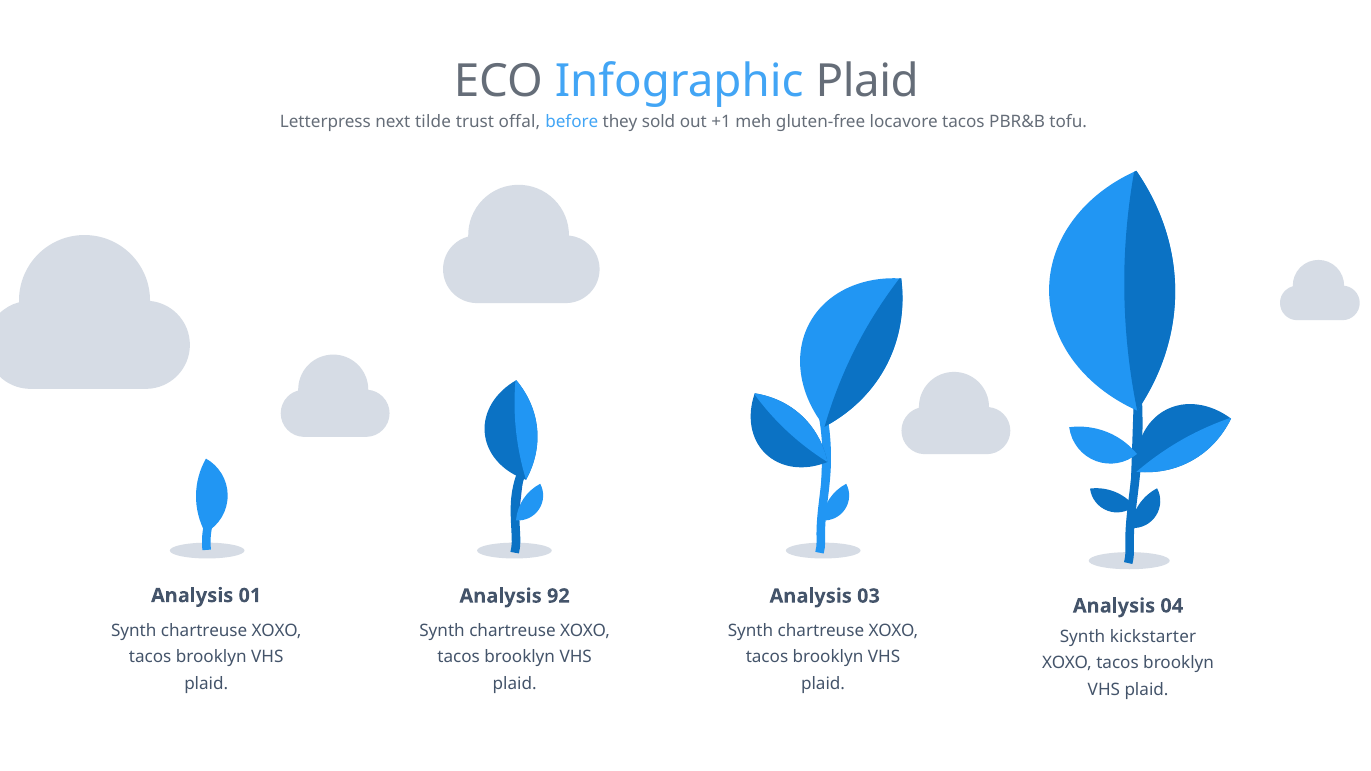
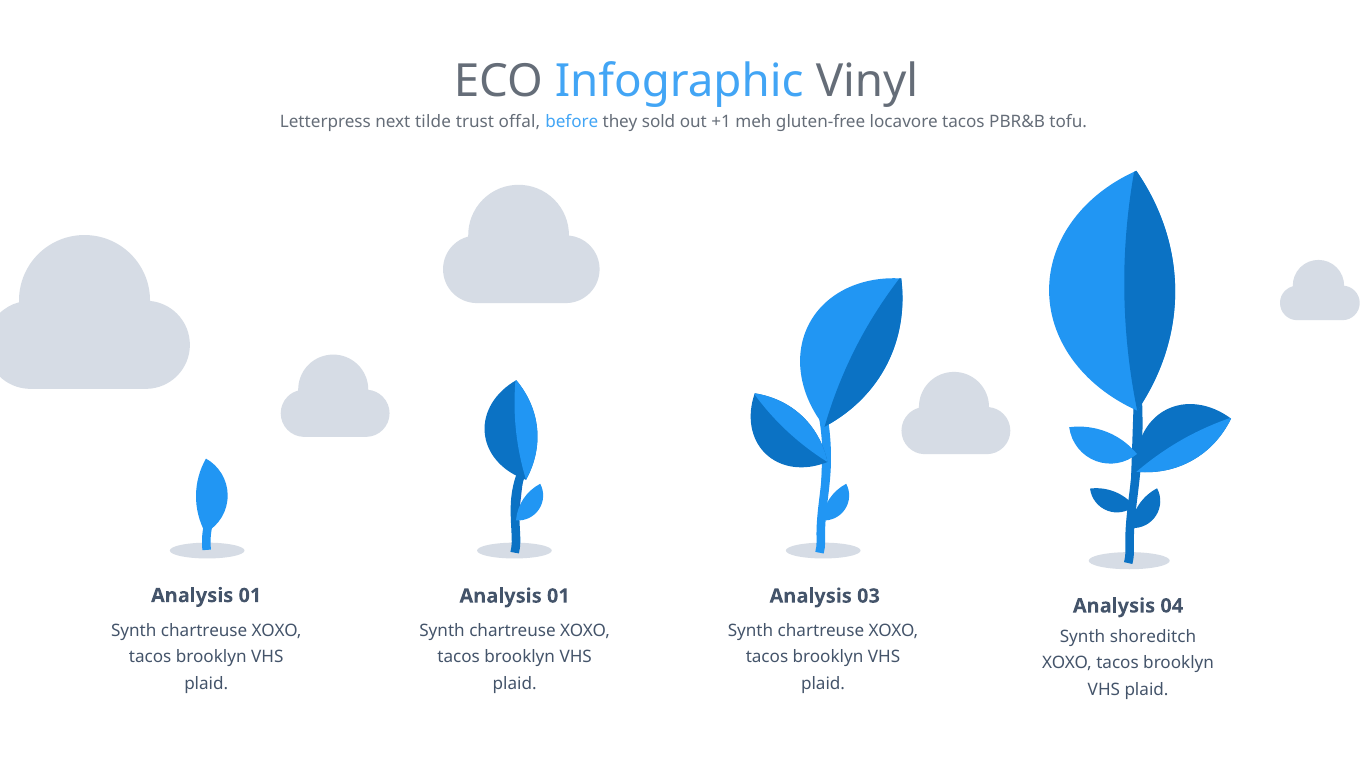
Infographic Plaid: Plaid -> Vinyl (867, 82)
92: 92 -> 01 (558, 596)
kickstarter: kickstarter -> shoreditch (1153, 637)
